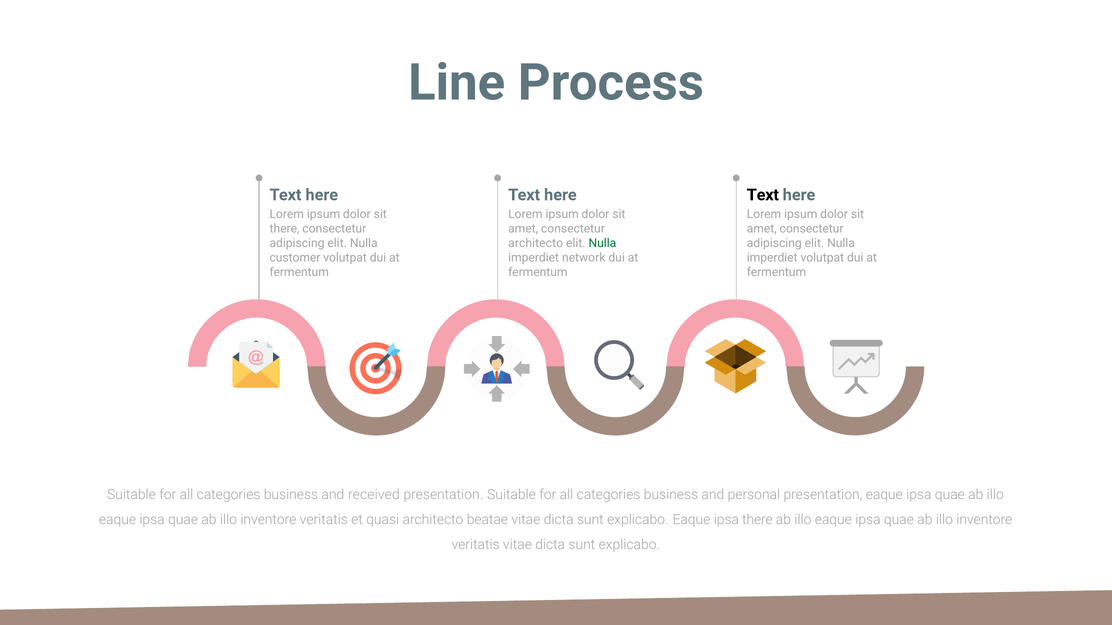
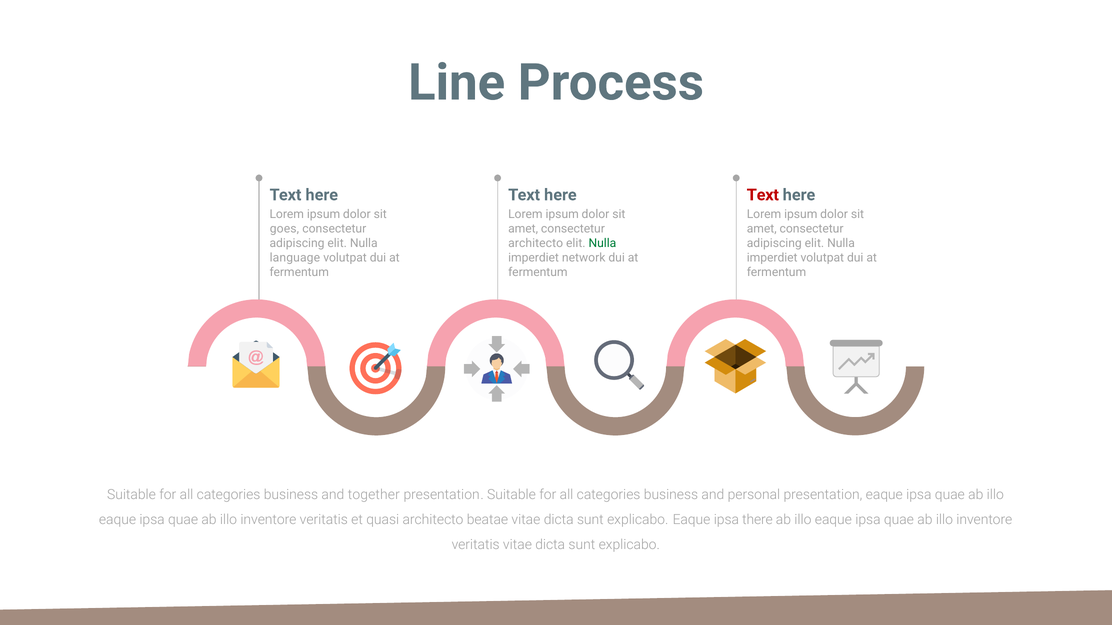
Text colour: black -> red (763, 195)
there: there -> goes (284, 229)
customer: customer -> language (295, 258)
received: received -> together (374, 495)
